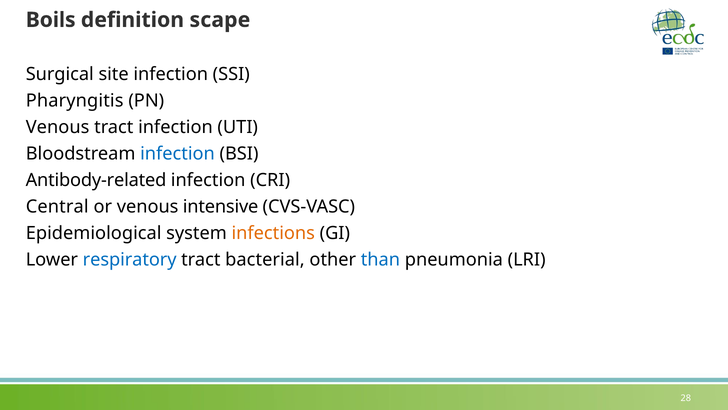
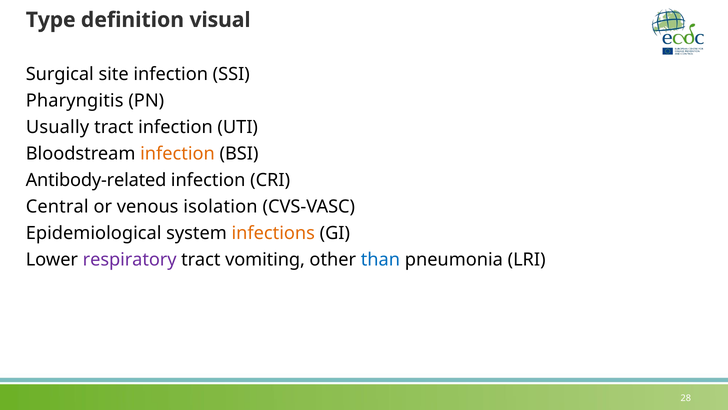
Boils: Boils -> Type (51, 20)
scape: scape -> visual (220, 20)
Venous: Venous -> Usually (58, 127)
infection colour: blue -> orange (177, 154)
intensive: intensive -> isolation (220, 207)
respiratory colour: blue -> purple (130, 260)
bacterial: bacterial -> vomiting (265, 260)
